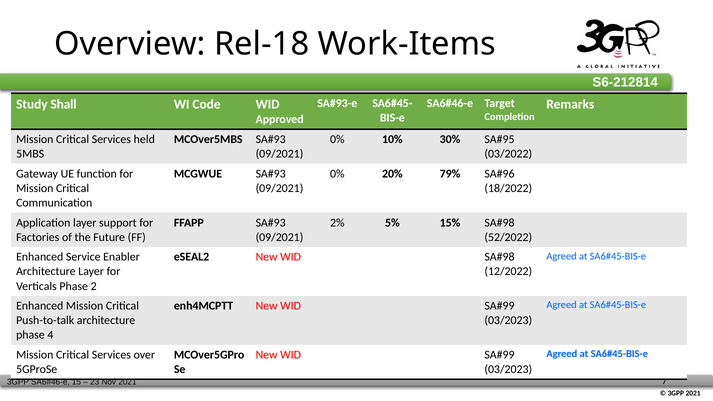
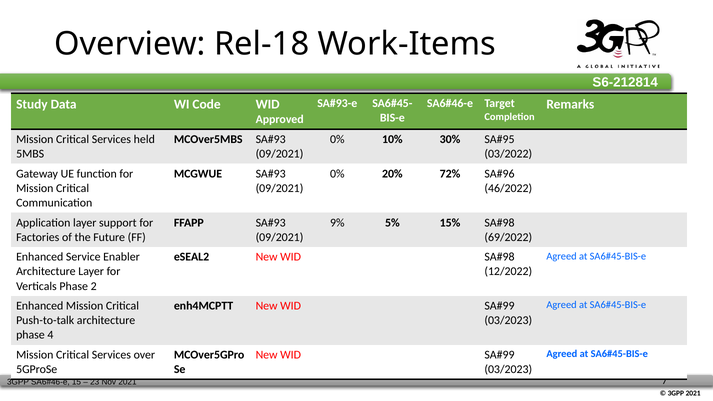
Shall: Shall -> Data (64, 104)
79%: 79% -> 72% (450, 174)
18/2022: 18/2022 -> 46/2022 (508, 188)
2%: 2% -> 9% (337, 223)
52/2022: 52/2022 -> 69/2022 (508, 237)
